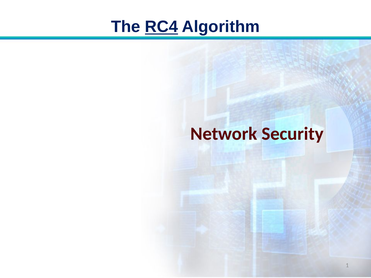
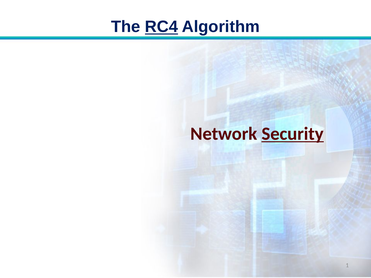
Security underline: none -> present (293, 134)
